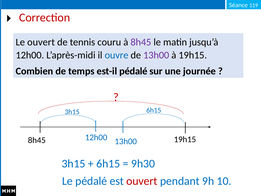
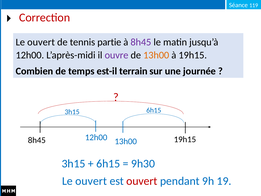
couru: couru -> partie (109, 42)
ouvre colour: blue -> purple (117, 55)
13h00 colour: purple -> orange (156, 55)
est-il pédalé: pédalé -> terrain (133, 71)
pédalé: pédalé -> ouvert (91, 181)
10: 10 -> 19 (224, 181)
